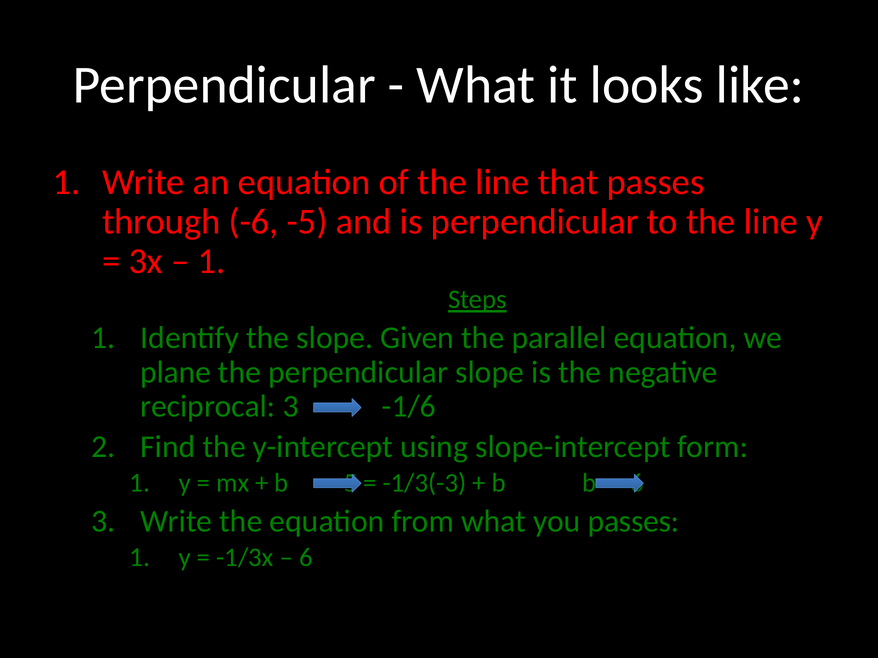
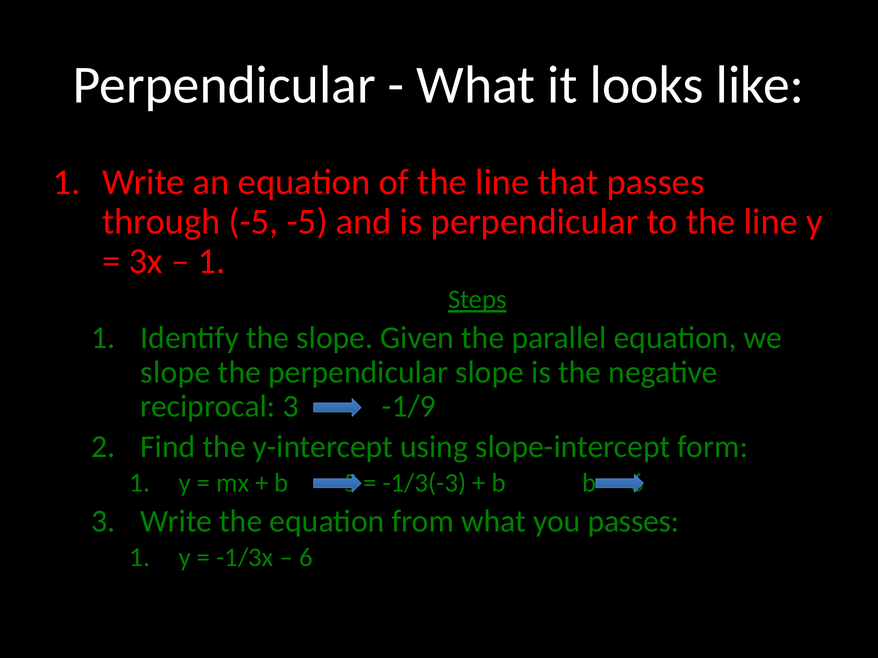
through -6: -6 -> -5 (254, 222)
plane: plane -> slope (175, 372)
-1/6: -1/6 -> -1/9 (409, 407)
